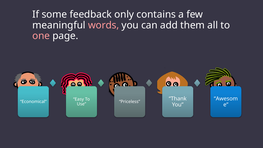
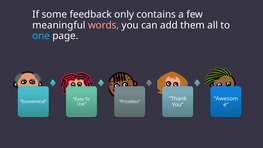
one colour: pink -> light blue (41, 36)
